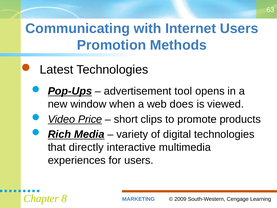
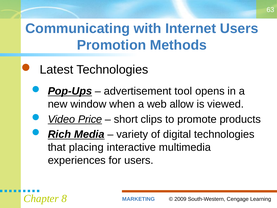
does: does -> allow (182, 104)
directly: directly -> placing (86, 147)
